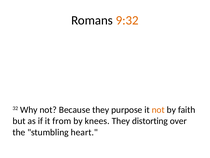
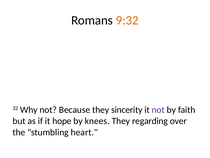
purpose: purpose -> sincerity (127, 109)
not colour: orange -> purple (158, 109)
from: from -> hope (62, 121)
distorting: distorting -> regarding (150, 121)
